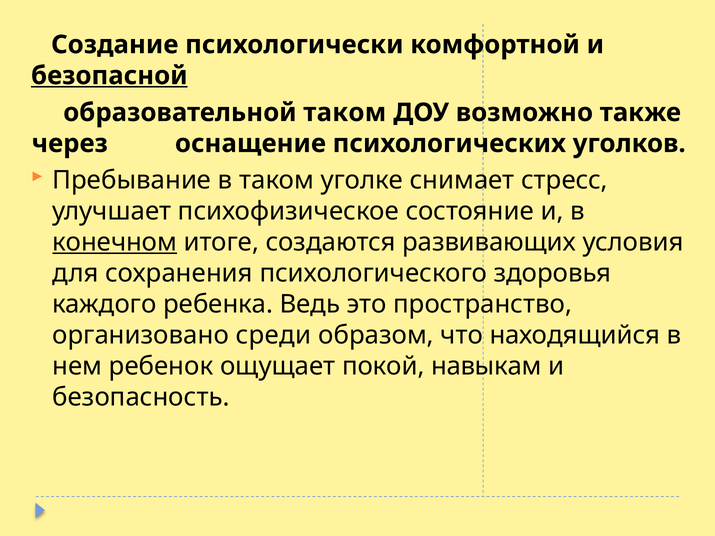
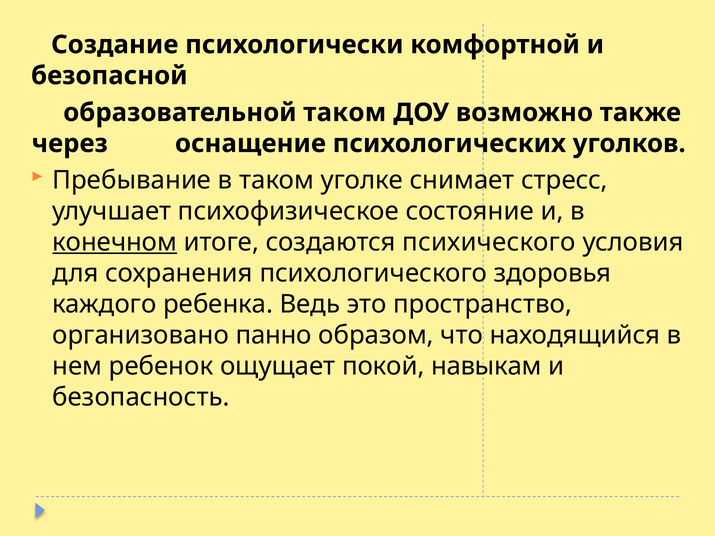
безопасной underline: present -> none (109, 76)
развивающих: развивающих -> психического (489, 242)
среди: среди -> панно (274, 335)
